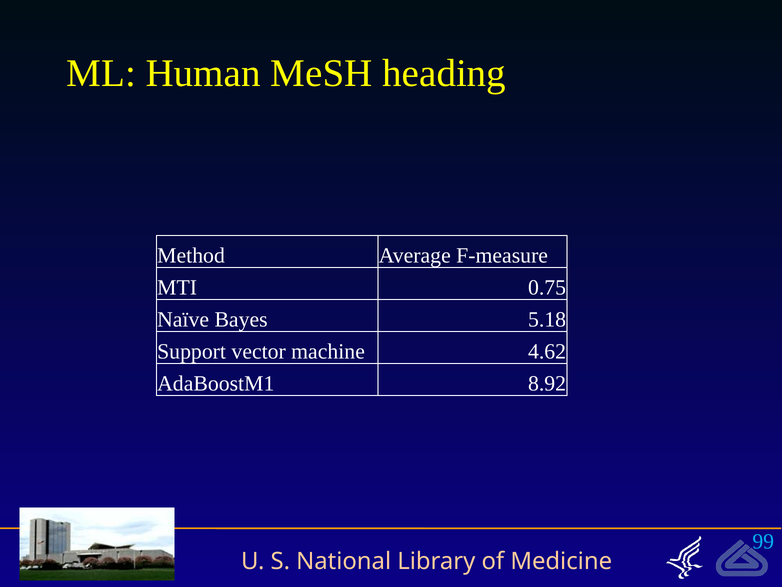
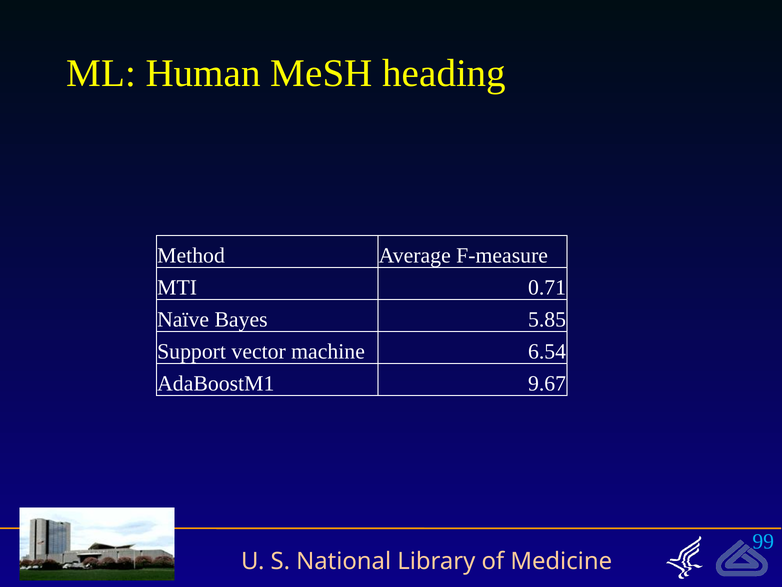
0.75: 0.75 -> 0.71 (547, 287)
5.18: 5.18 -> 5.85 (547, 319)
4.62: 4.62 -> 6.54 (547, 351)
8.92: 8.92 -> 9.67 (547, 383)
